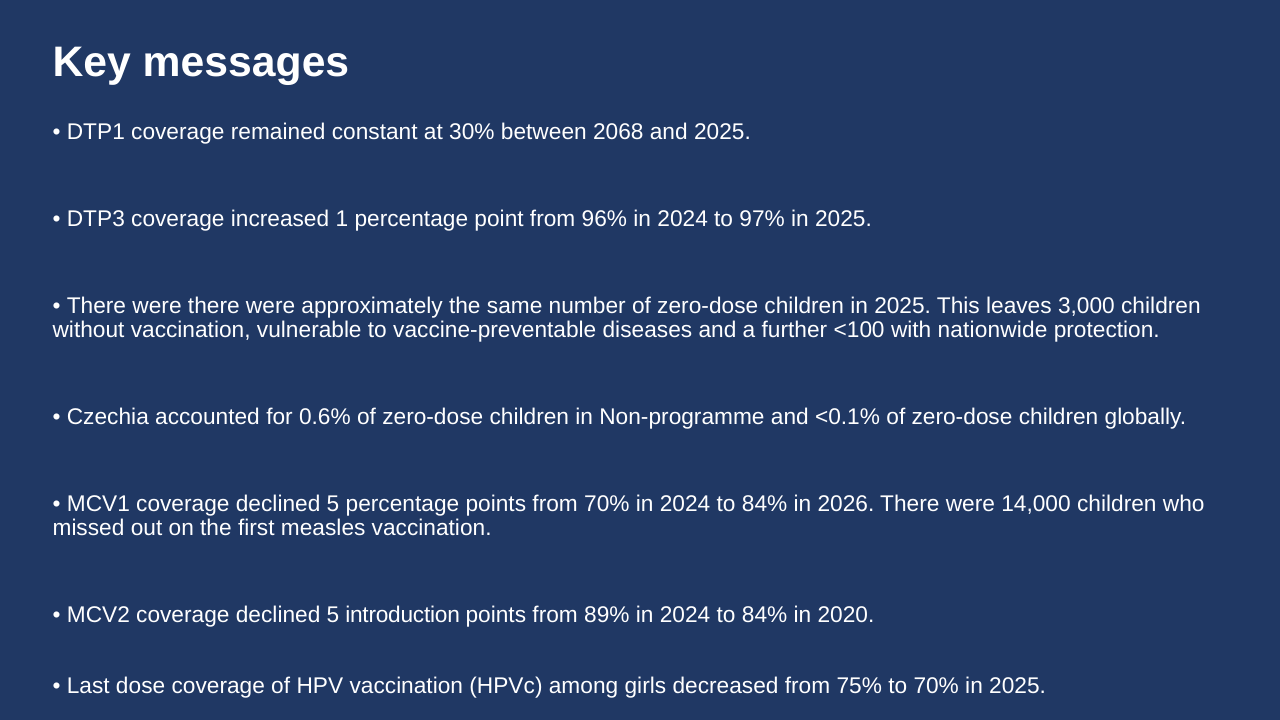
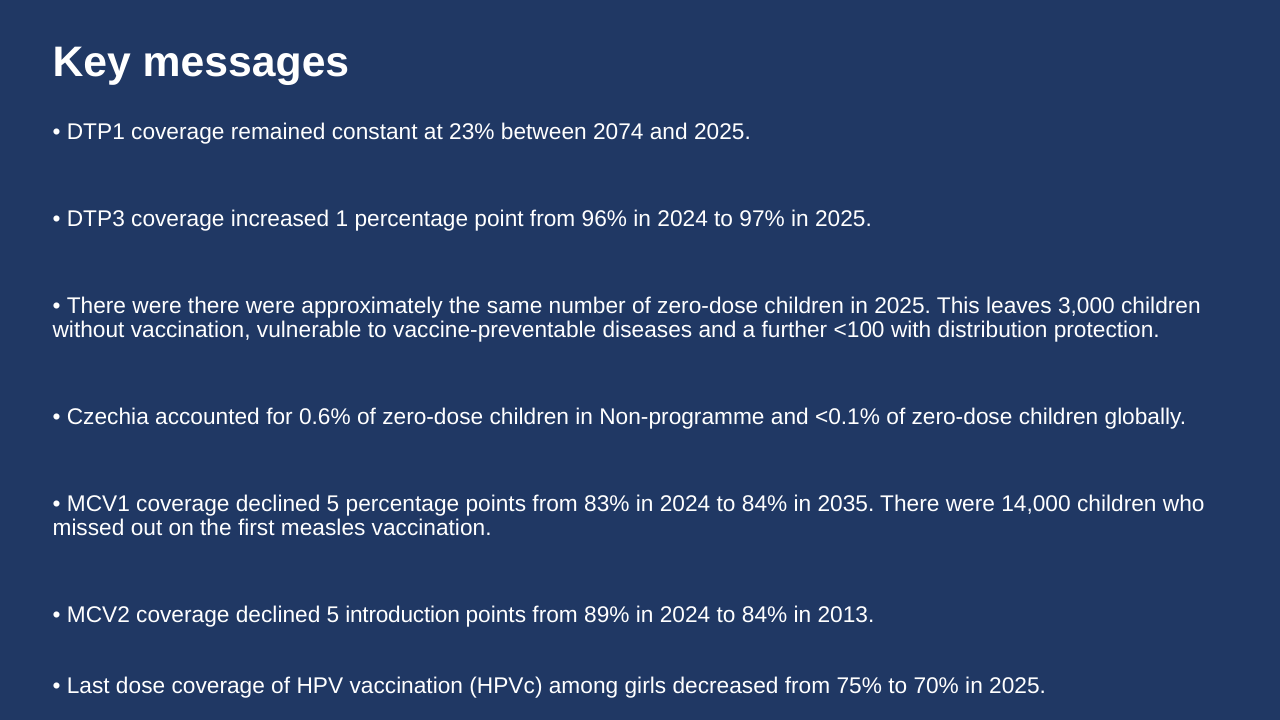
30%: 30% -> 23% (472, 132)
2068: 2068 -> 2074 (618, 132)
nationwide: nationwide -> distribution (993, 330)
from 70%: 70% -> 83% (607, 504)
2026: 2026 -> 2035 (846, 504)
2020: 2020 -> 2013 (846, 615)
